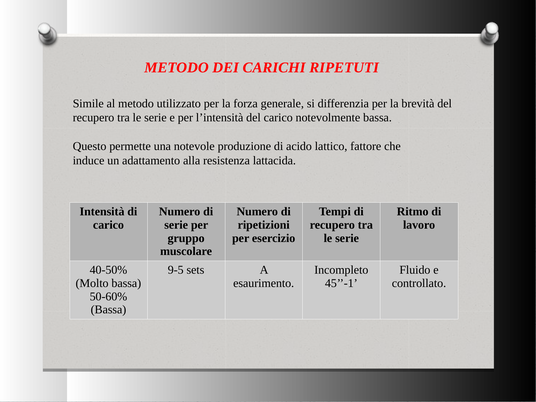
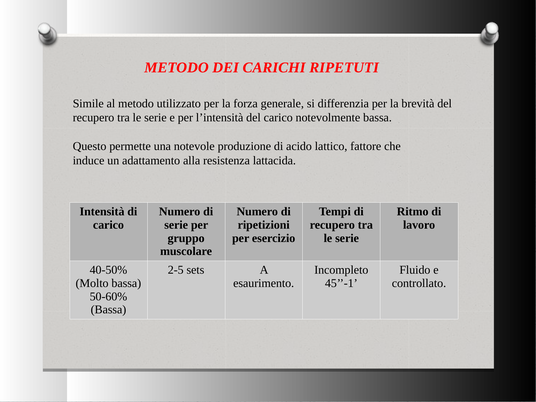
9-5: 9-5 -> 2-5 (176, 270)
